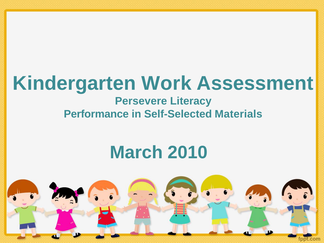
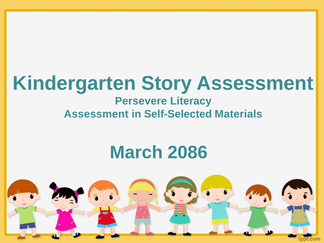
Work: Work -> Story (167, 83)
Performance: Performance -> Assessment (96, 114)
2010: 2010 -> 2086 (188, 152)
